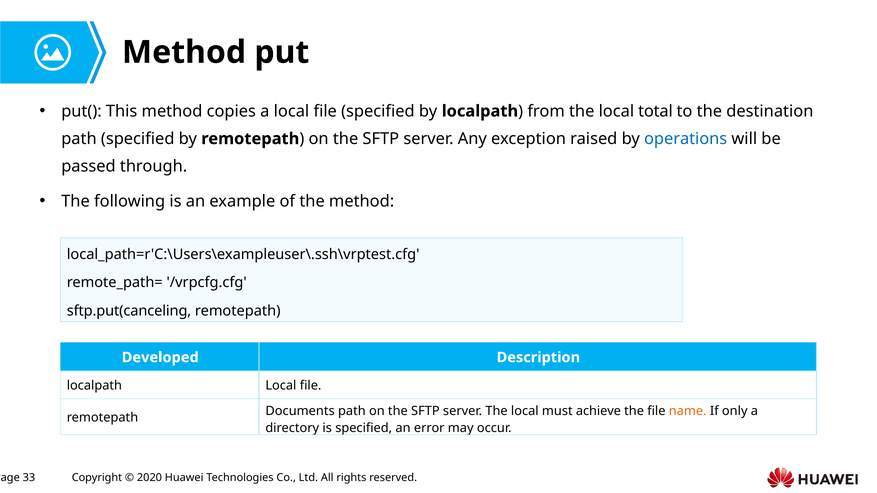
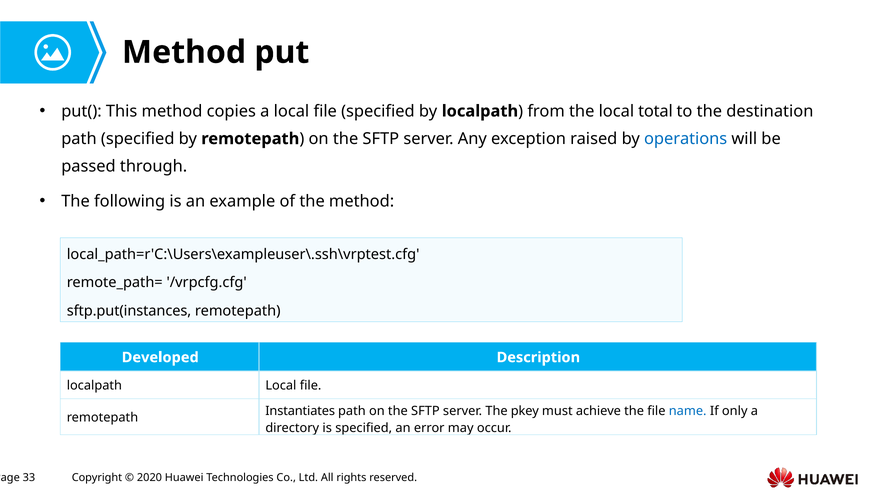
sftp.put(canceling: sftp.put(canceling -> sftp.put(instances (129, 311)
Documents: Documents -> Instantiates (300, 411)
server The local: local -> pkey (525, 411)
name colour: orange -> blue (688, 411)
